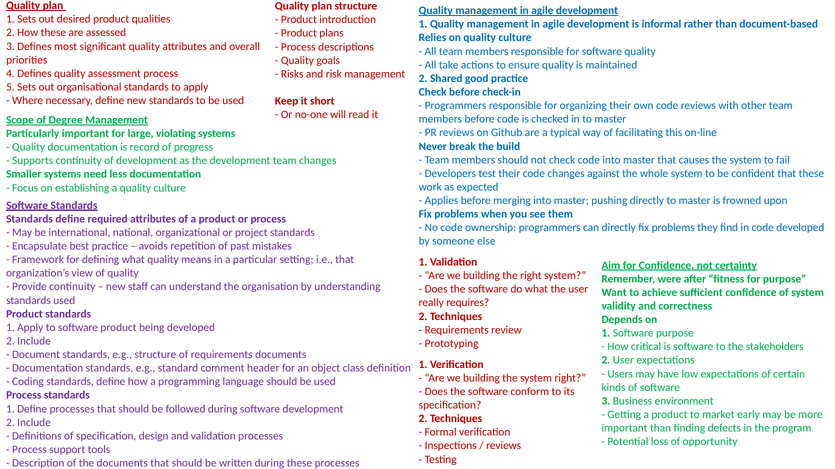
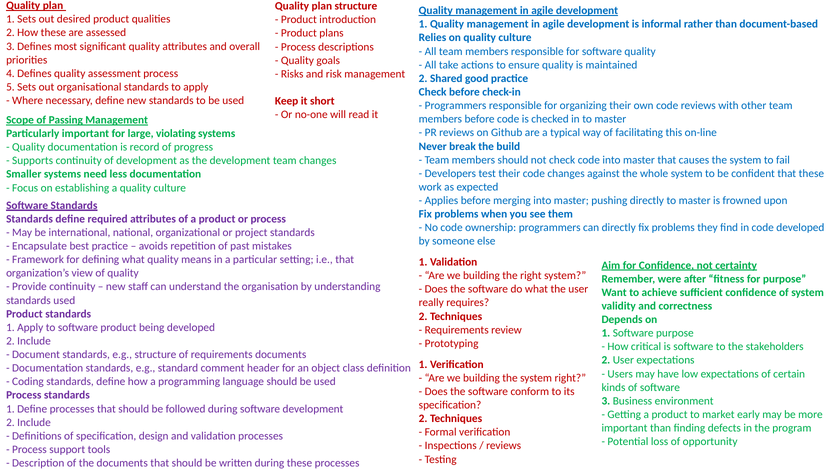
Degree: Degree -> Passing (66, 120)
